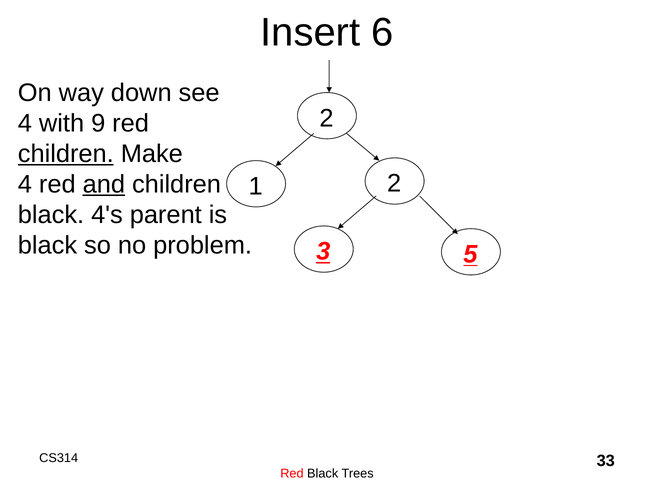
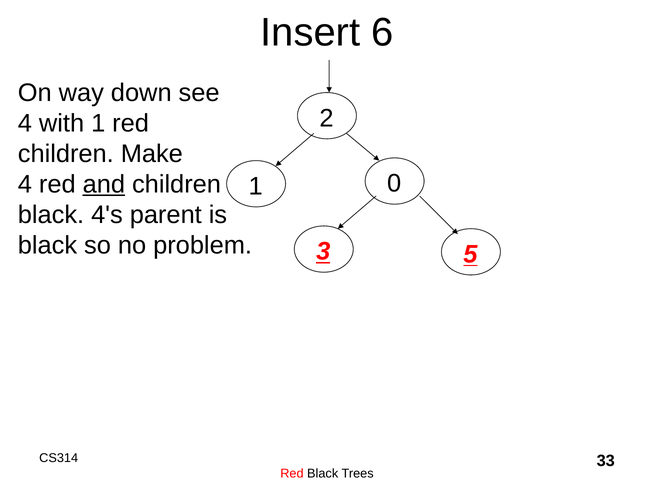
with 9: 9 -> 1 (98, 124)
children underline: present -> none (66, 154)
1 2: 2 -> 0 (394, 184)
